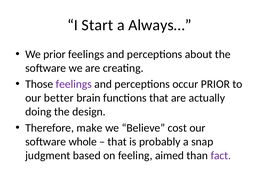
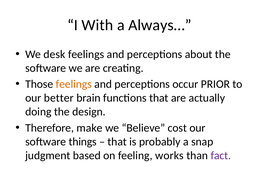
Start: Start -> With (97, 25)
We prior: prior -> desk (54, 54)
feelings colour: purple -> orange (74, 84)
whole: whole -> things (83, 142)
aimed: aimed -> works (169, 156)
